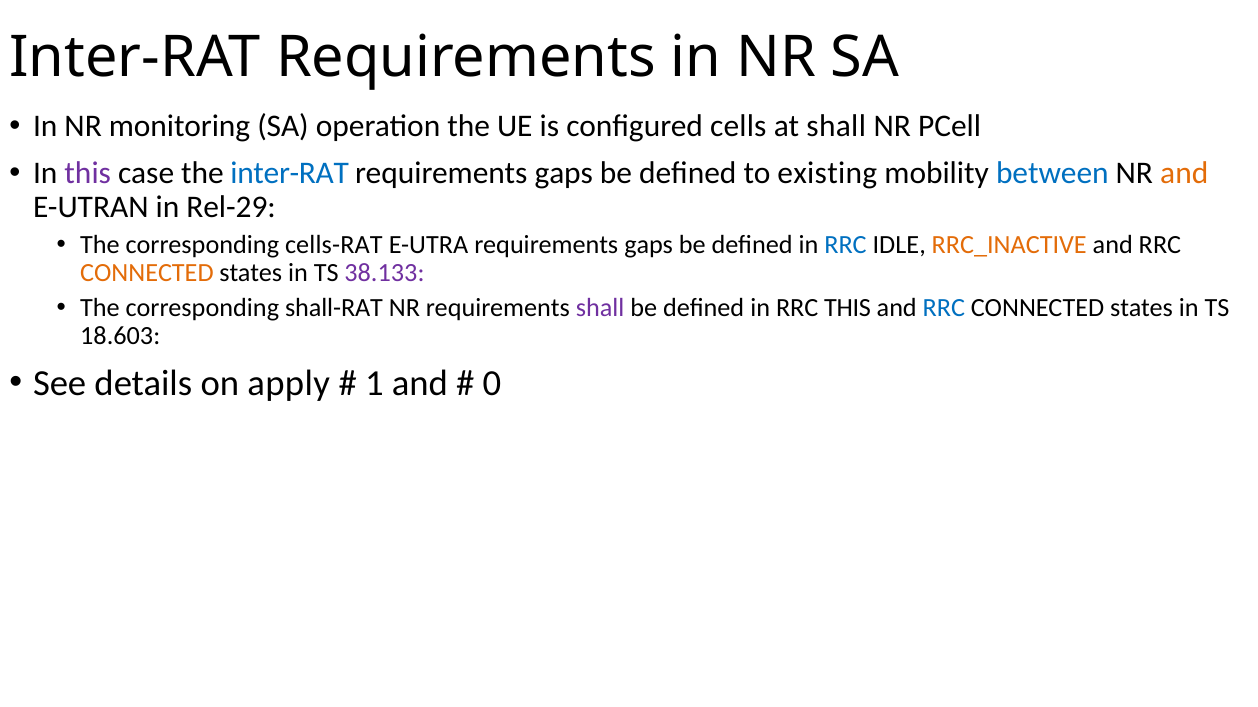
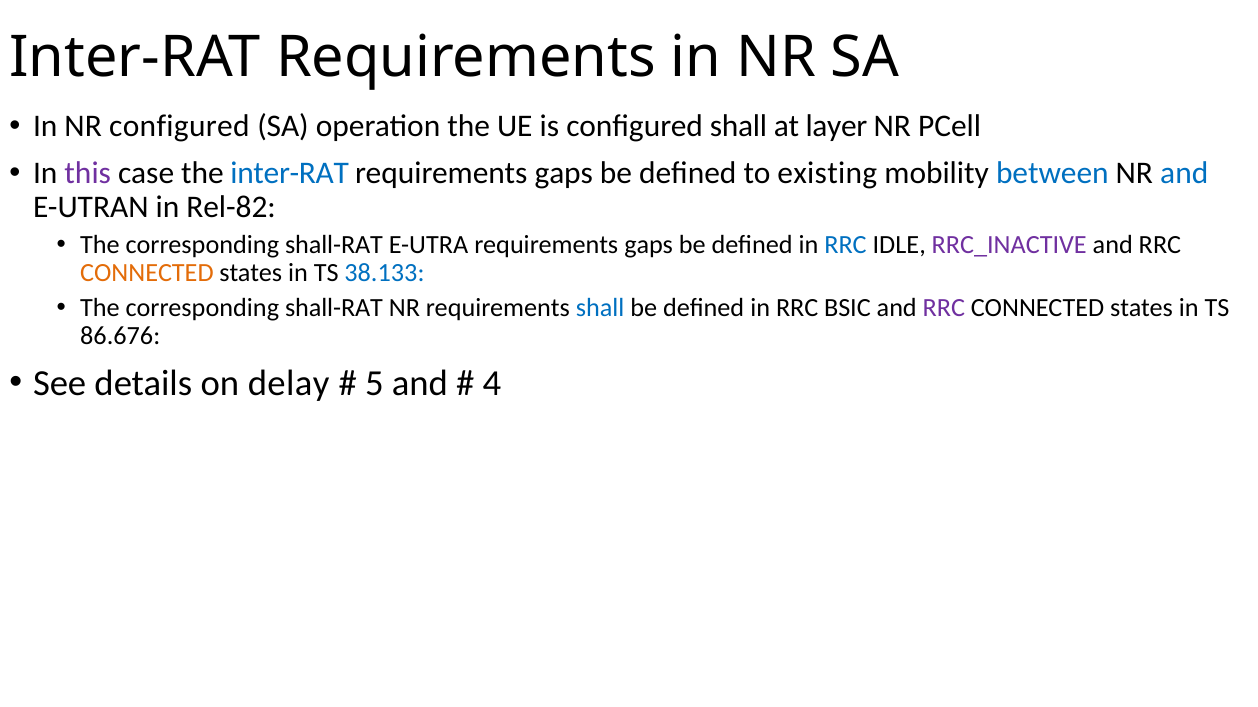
NR monitoring: monitoring -> configured (179, 126)
configured cells: cells -> shall (739, 126)
at shall: shall -> layer (837, 126)
and colour: orange -> blue (1184, 173)
Rel-29: Rel-29 -> Rel-82 (231, 207)
cells-RAT: cells-RAT -> shall-RAT (334, 245)
RRC_INACTIVE colour: orange -> purple (1009, 245)
38.133 colour: purple -> blue (384, 273)
shall colour: purple -> blue (600, 308)
RRC THIS: THIS -> BSIC (847, 308)
RRC colour: blue -> purple (944, 308)
18.603: 18.603 -> 86.676 (120, 337)
apply: apply -> delay (289, 384)
1: 1 -> 5 (374, 384)
0: 0 -> 4 (492, 384)
